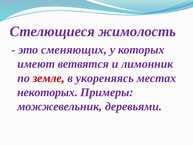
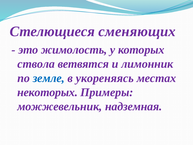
жимолость: жимолость -> сменяющих (137, 31)
сменяющих: сменяющих -> жимолость (74, 50)
имеют: имеют -> ствола (36, 64)
земле colour: red -> blue (49, 78)
деревьями: деревьями -> надземная (134, 106)
